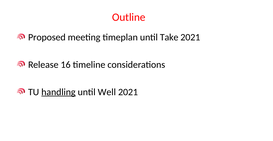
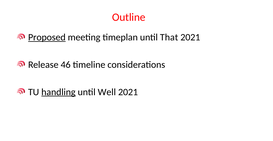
Proposed underline: none -> present (47, 37)
Take: Take -> That (169, 37)
16: 16 -> 46 (66, 65)
